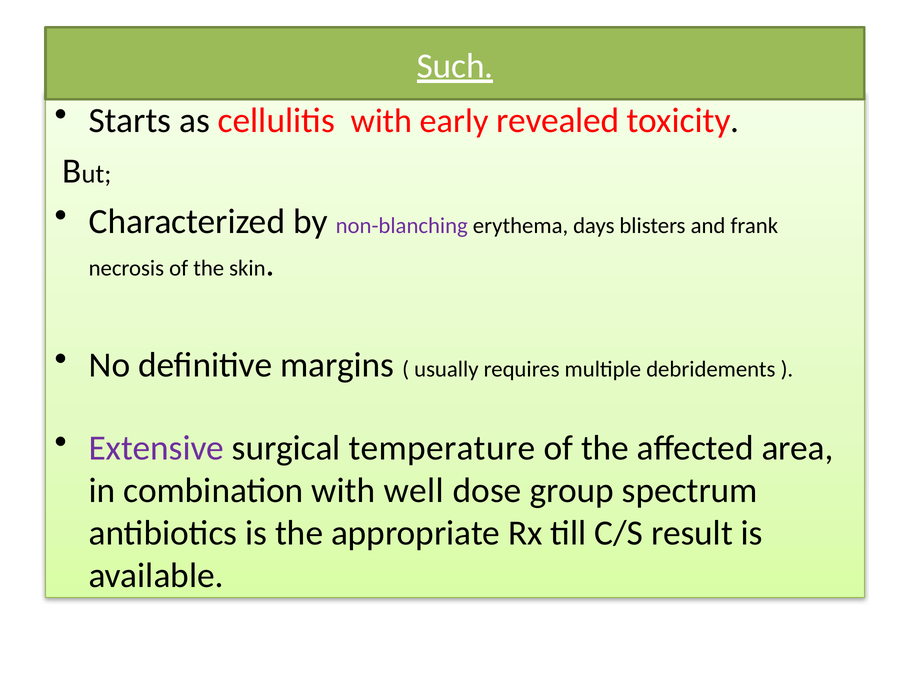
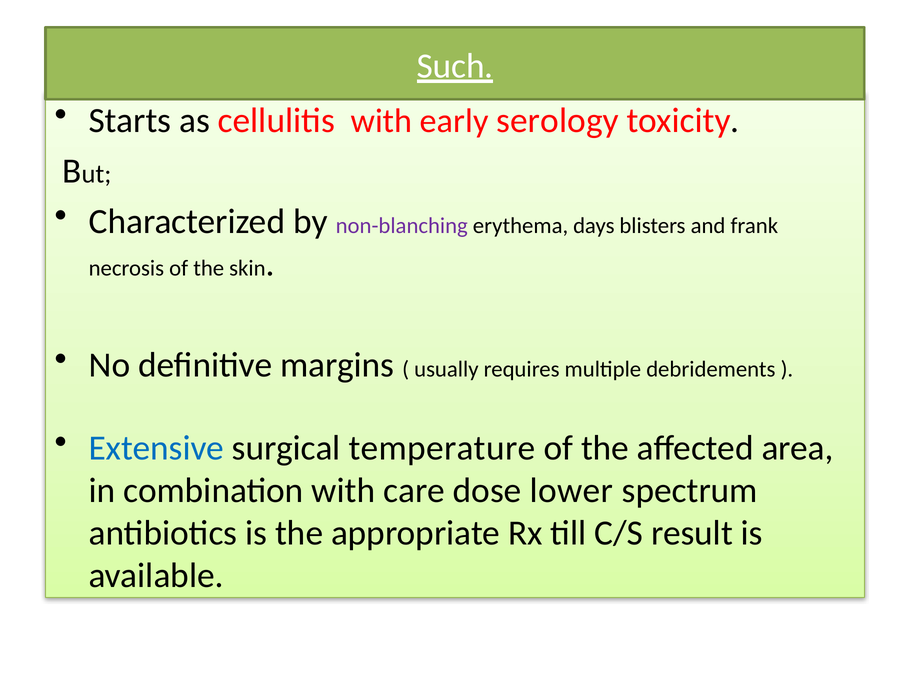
revealed: revealed -> serology (558, 121)
Extensive colour: purple -> blue (156, 448)
well: well -> care (414, 491)
group: group -> lower (572, 491)
